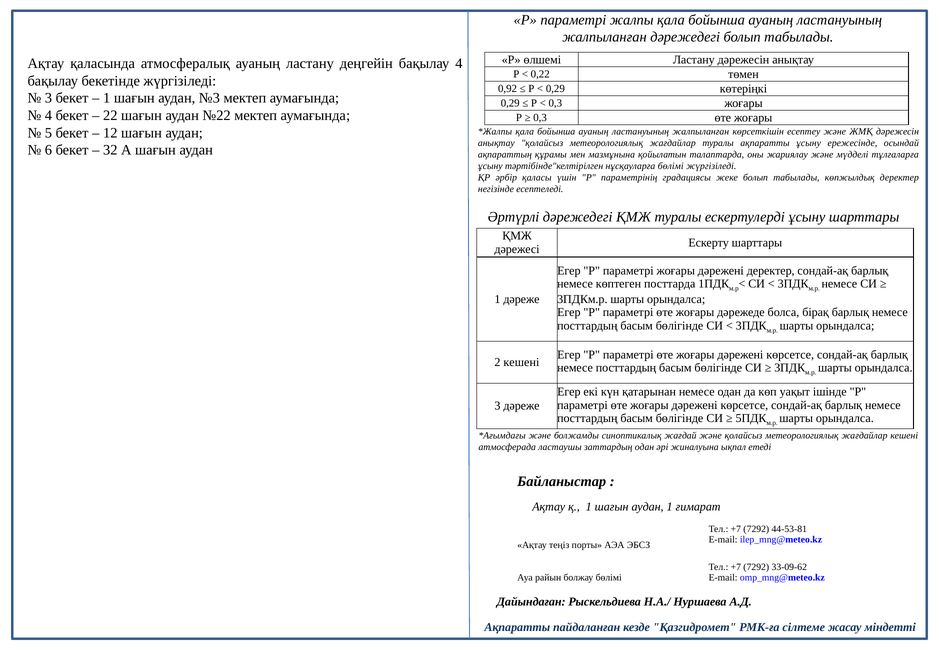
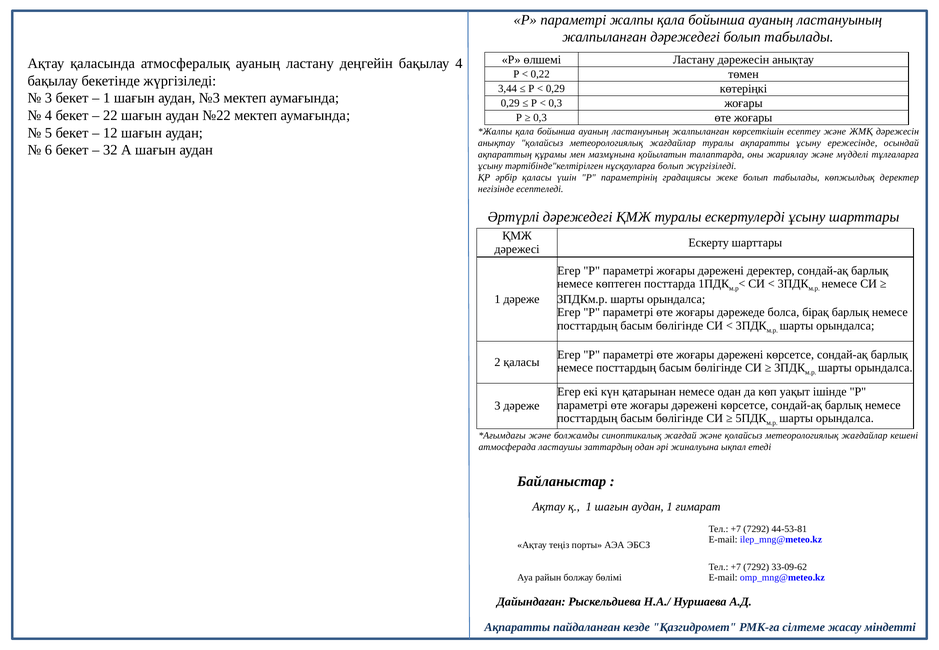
0,92: 0,92 -> 3,44 (508, 89)
нұсқауларға бөлімі: бөлімі -> болып (671, 166)
2 кешені: кешені -> қаласы (521, 362)
